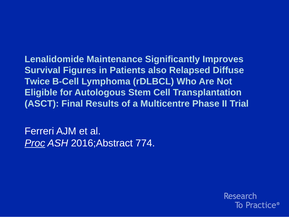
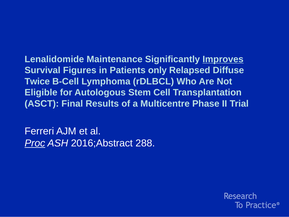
Improves underline: none -> present (223, 59)
also: also -> only (157, 70)
774: 774 -> 288 (145, 143)
